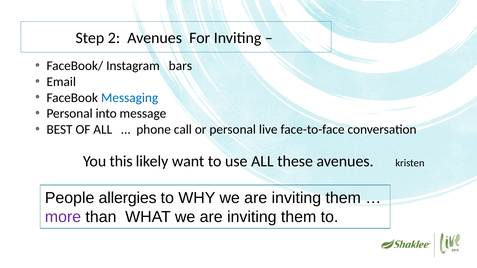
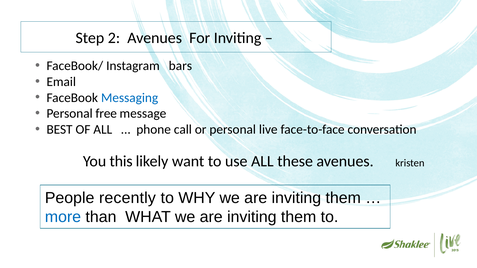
into: into -> free (106, 114)
allergies: allergies -> recently (127, 198)
more colour: purple -> blue (63, 217)
